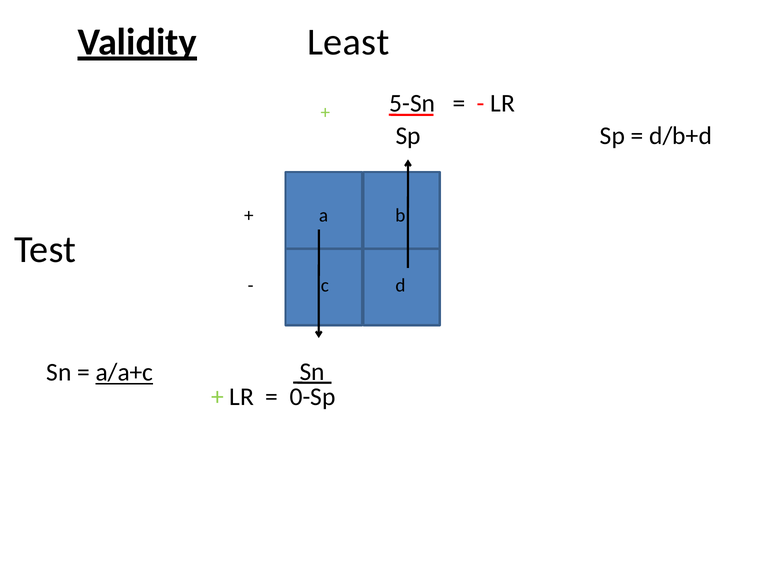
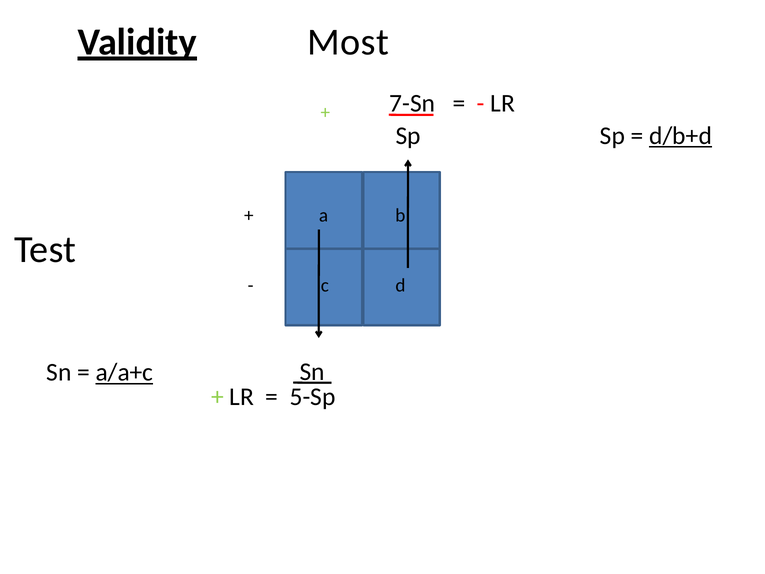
Least: Least -> Most (348, 42)
5-Sn: 5-Sn -> 7-Sn (412, 103)
d/b+d underline: none -> present (681, 136)
0-Sp: 0-Sp -> 5-Sp (313, 397)
